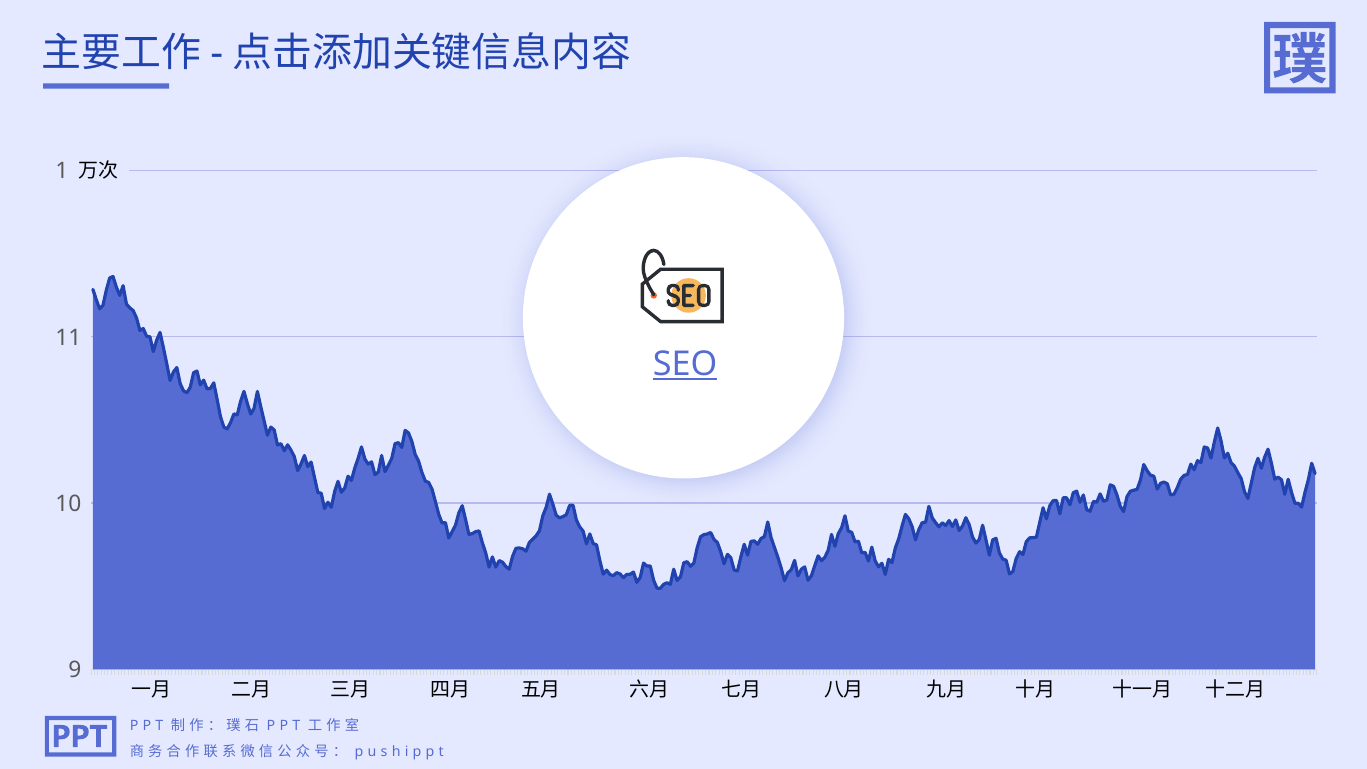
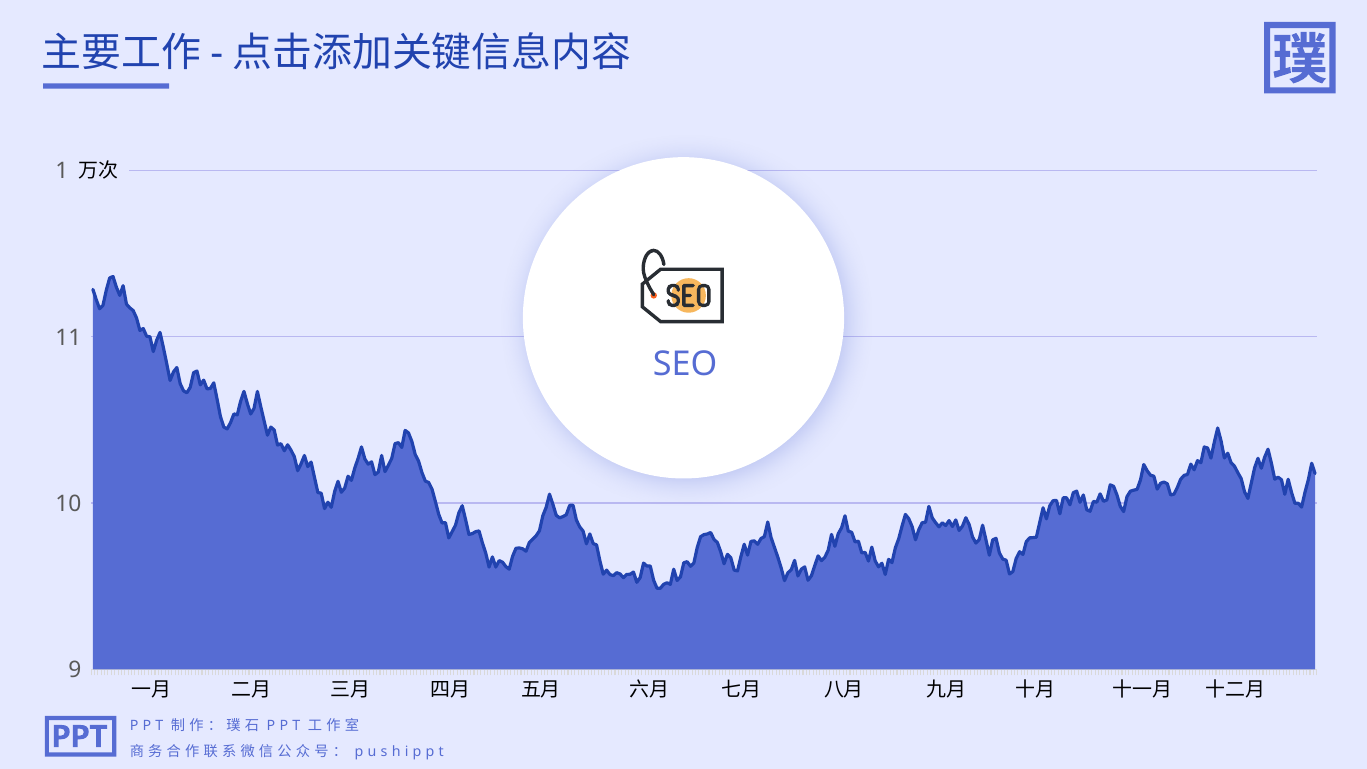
SEO underline: present -> none (685, 364)
